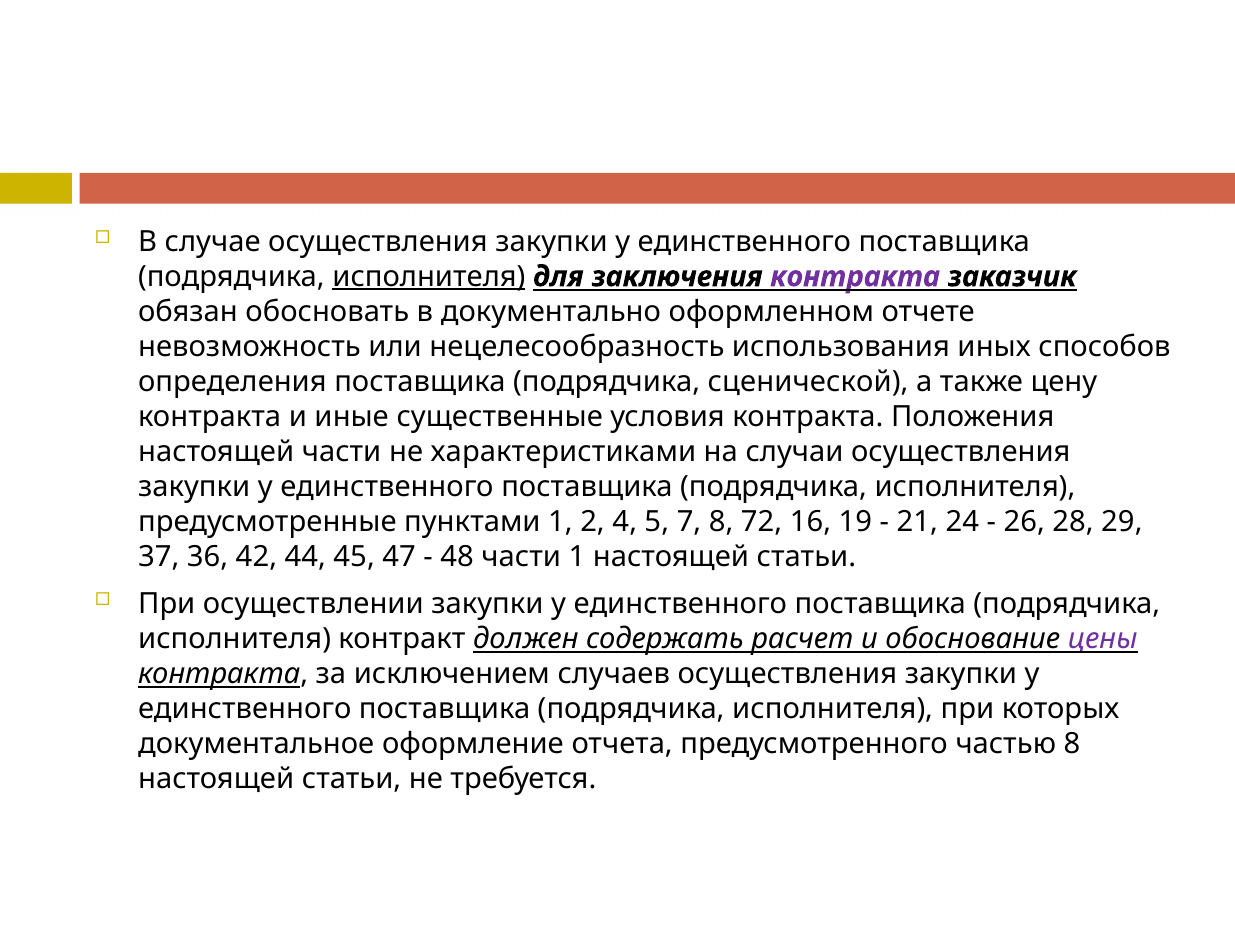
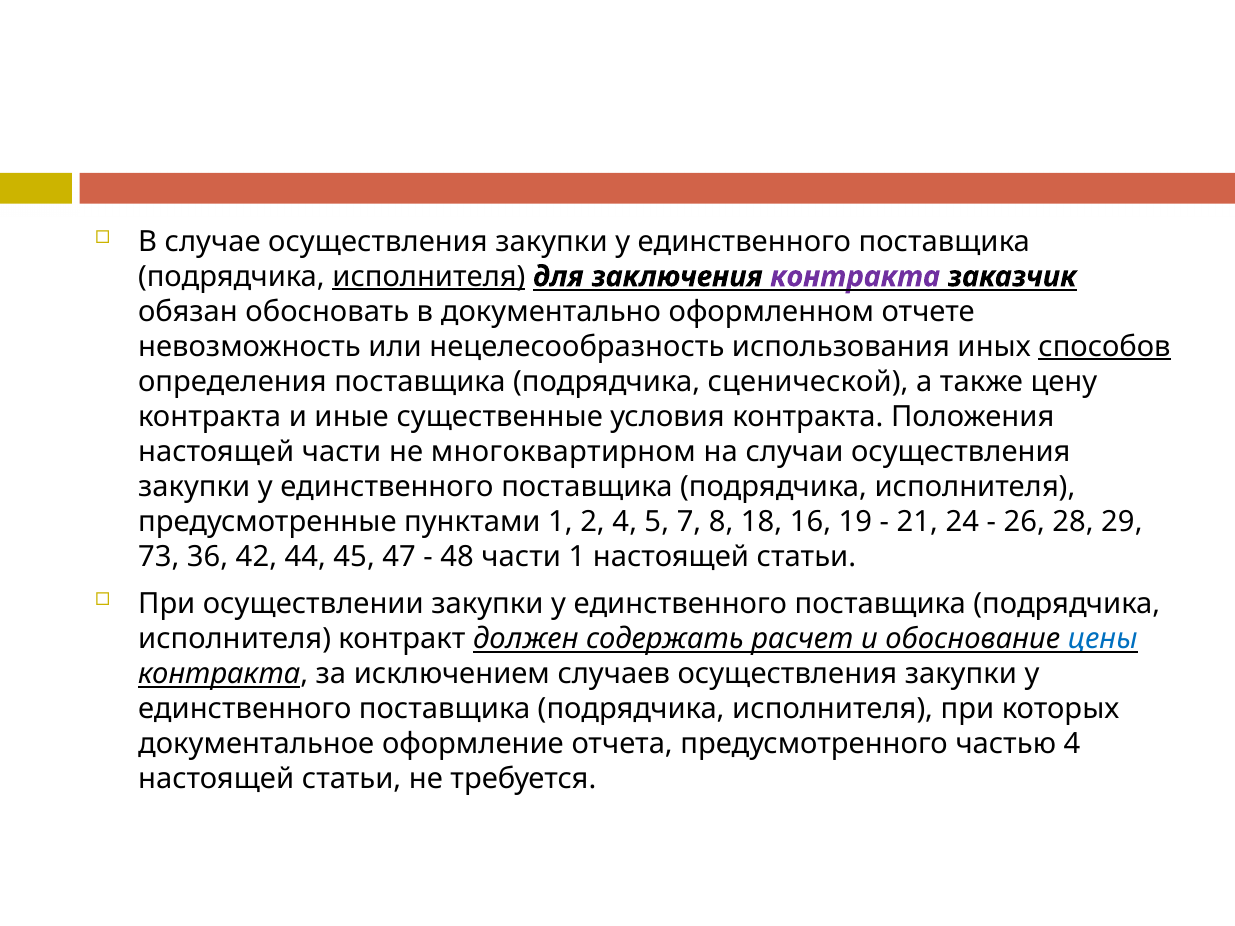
способов underline: none -> present (1105, 347)
характеристиками: характеристиками -> многоквартирном (563, 452)
72: 72 -> 18 (762, 522)
37: 37 -> 73 (159, 557)
цены colour: purple -> blue (1103, 639)
частью 8: 8 -> 4 (1072, 744)
